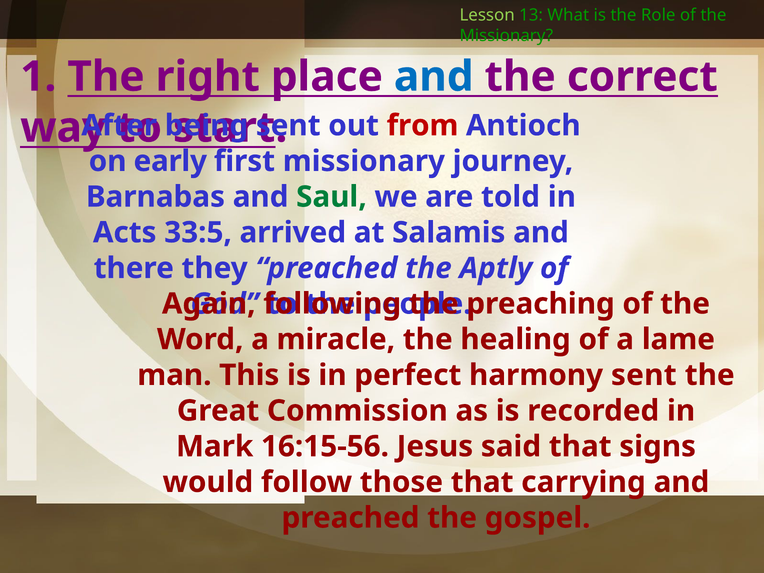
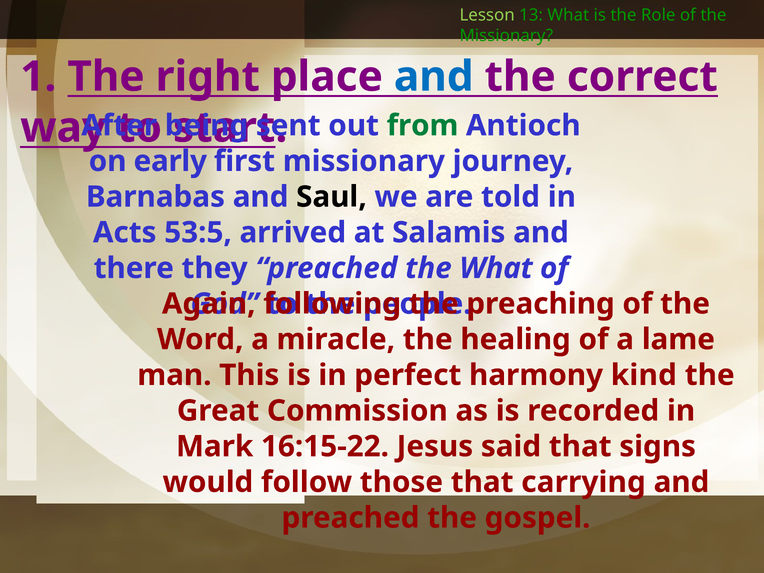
from colour: red -> green (423, 126)
Saul colour: green -> black (331, 197)
33:5: 33:5 -> 53:5 (198, 233)
the Aptly: Aptly -> What (496, 268)
harmony sent: sent -> kind (644, 375)
16:15-56: 16:15-56 -> 16:15-22 (325, 446)
